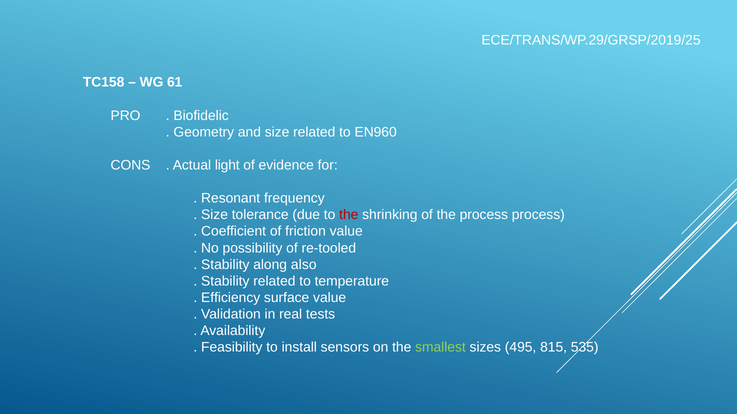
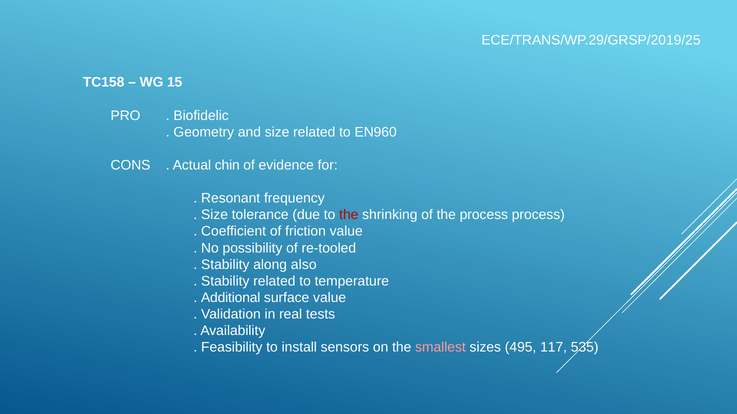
61: 61 -> 15 (175, 82)
light: light -> chin (227, 165)
Efficiency: Efficiency -> Additional (231, 298)
smallest colour: light green -> pink (440, 348)
815: 815 -> 117 (554, 348)
